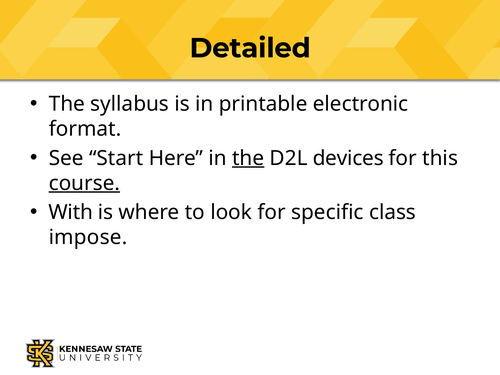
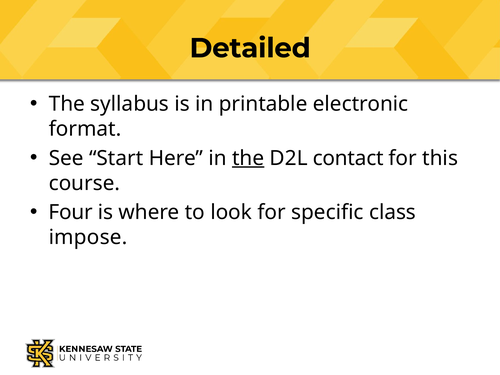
devices: devices -> contact (348, 158)
course underline: present -> none (84, 183)
With: With -> Four (71, 212)
